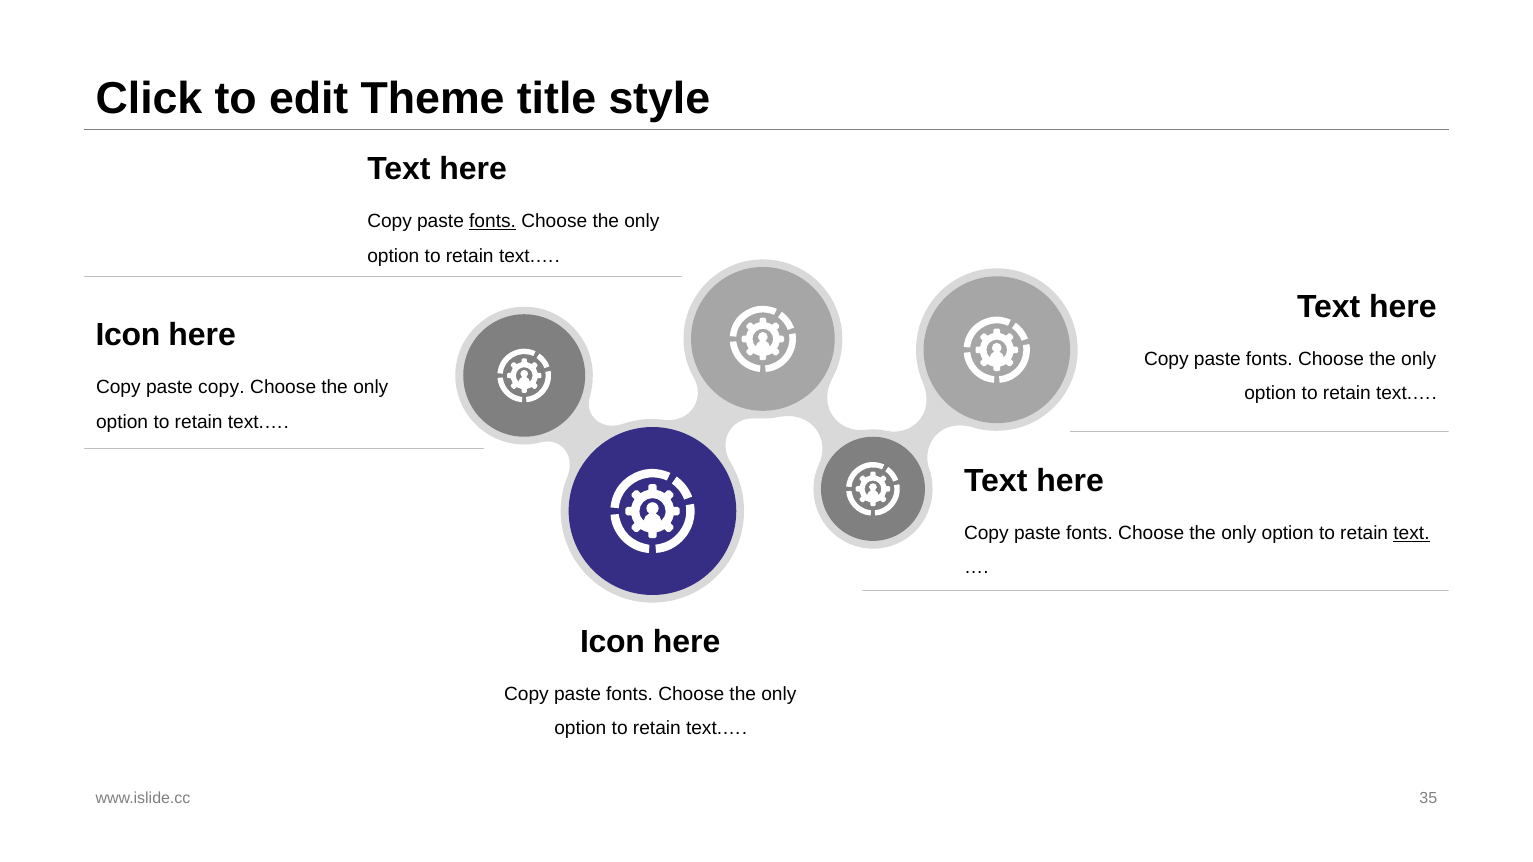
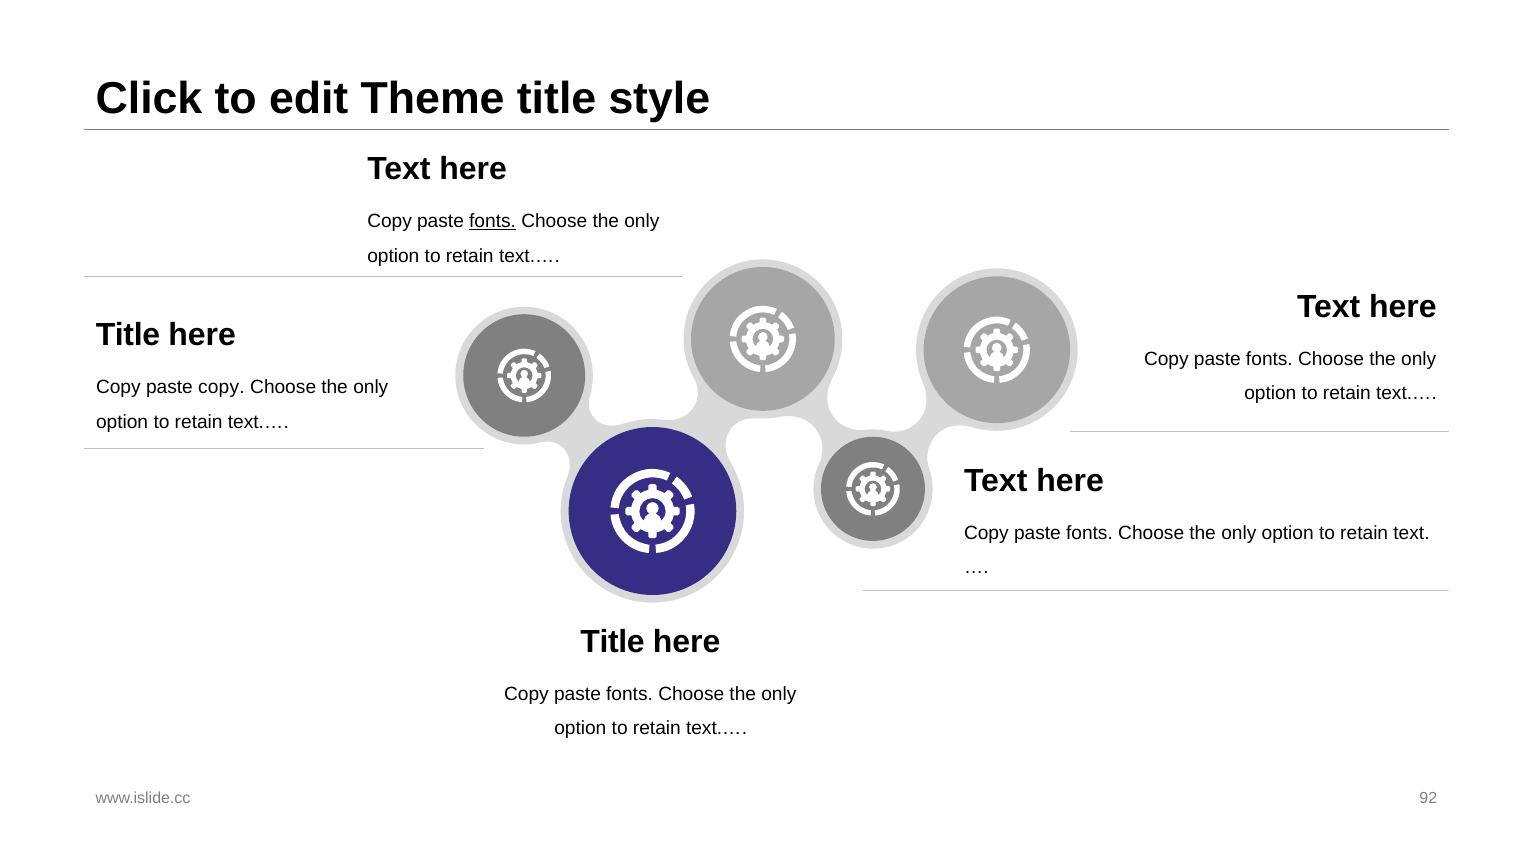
Icon: Icon -> Title (128, 335)
text underline: present -> none (1412, 533)
Icon: Icon -> Title (613, 642)
35: 35 -> 92 (1428, 799)
